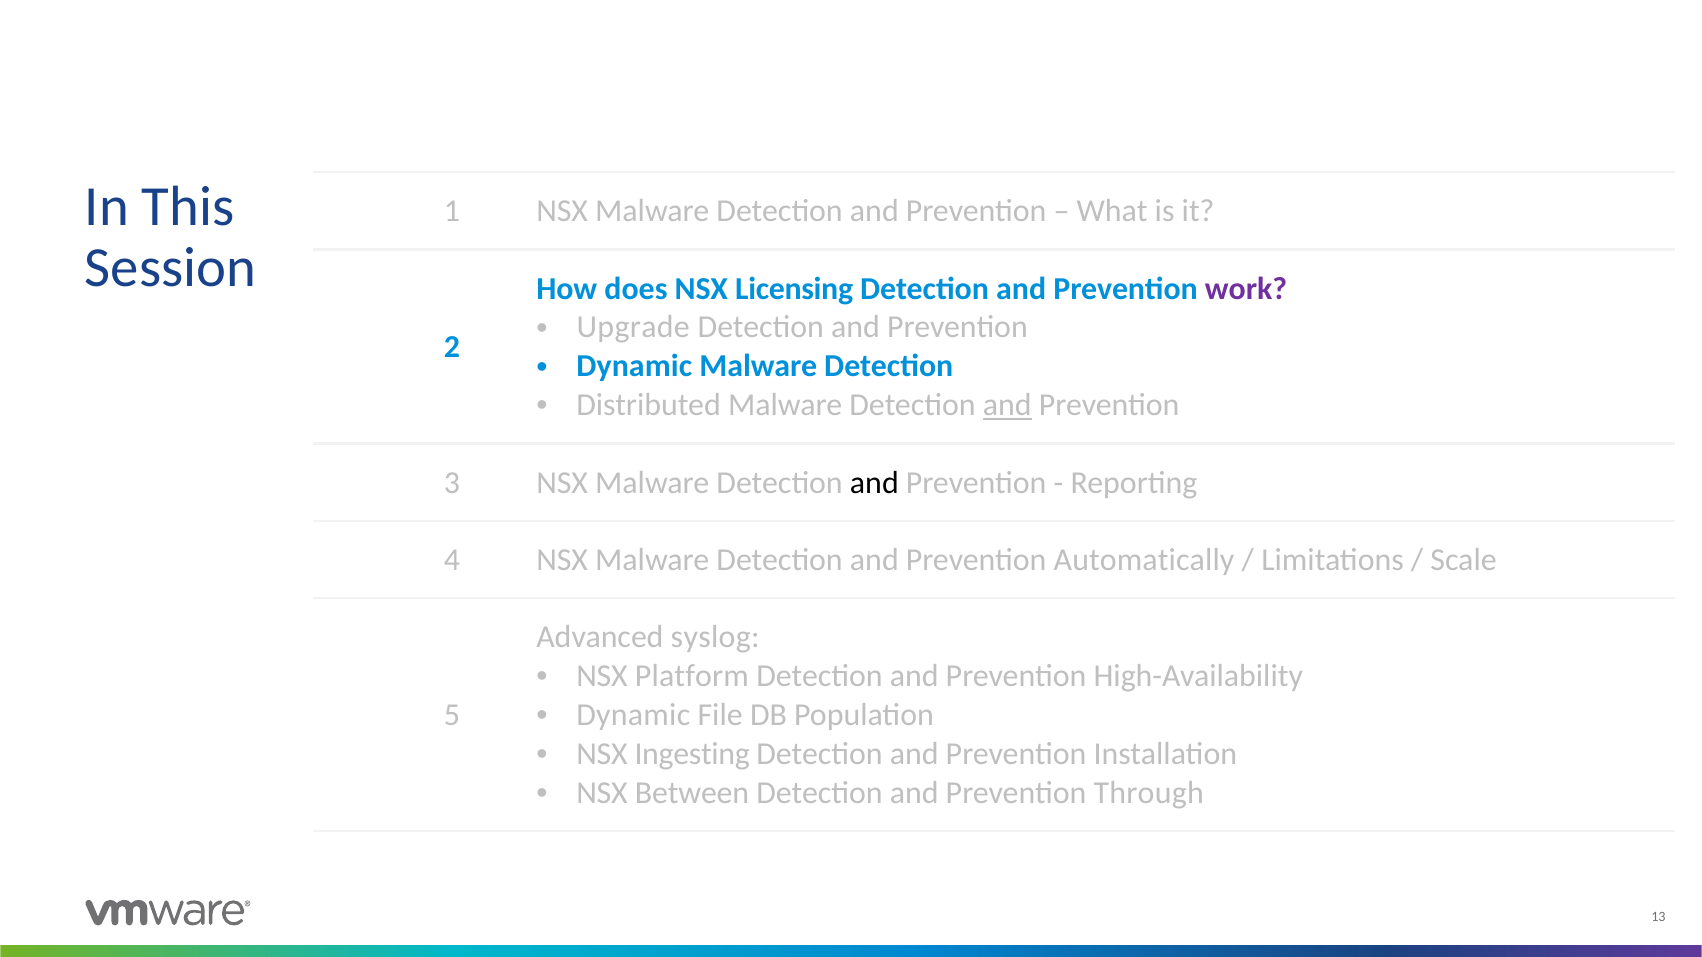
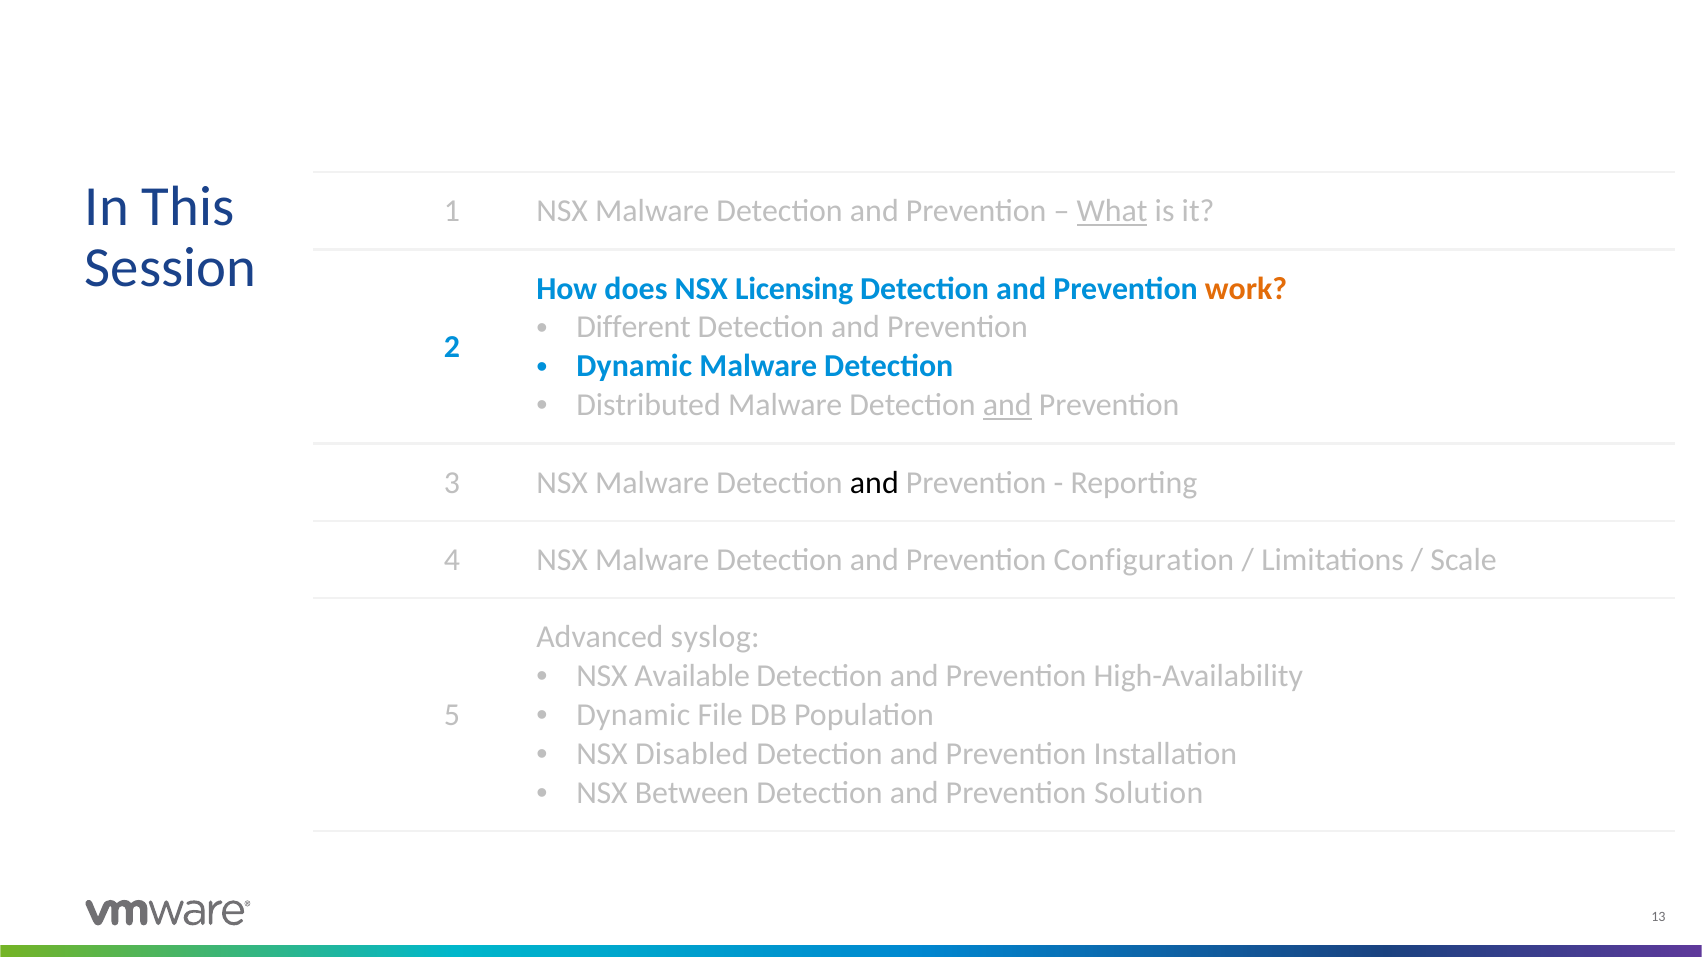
What underline: none -> present (1112, 211)
work colour: purple -> orange (1246, 289)
Upgrade: Upgrade -> Different (634, 328)
Automatically: Automatically -> Configuration (1144, 560)
Platform: Platform -> Available (692, 676)
Ingesting: Ingesting -> Disabled (692, 754)
Through: Through -> Solution (1149, 793)
